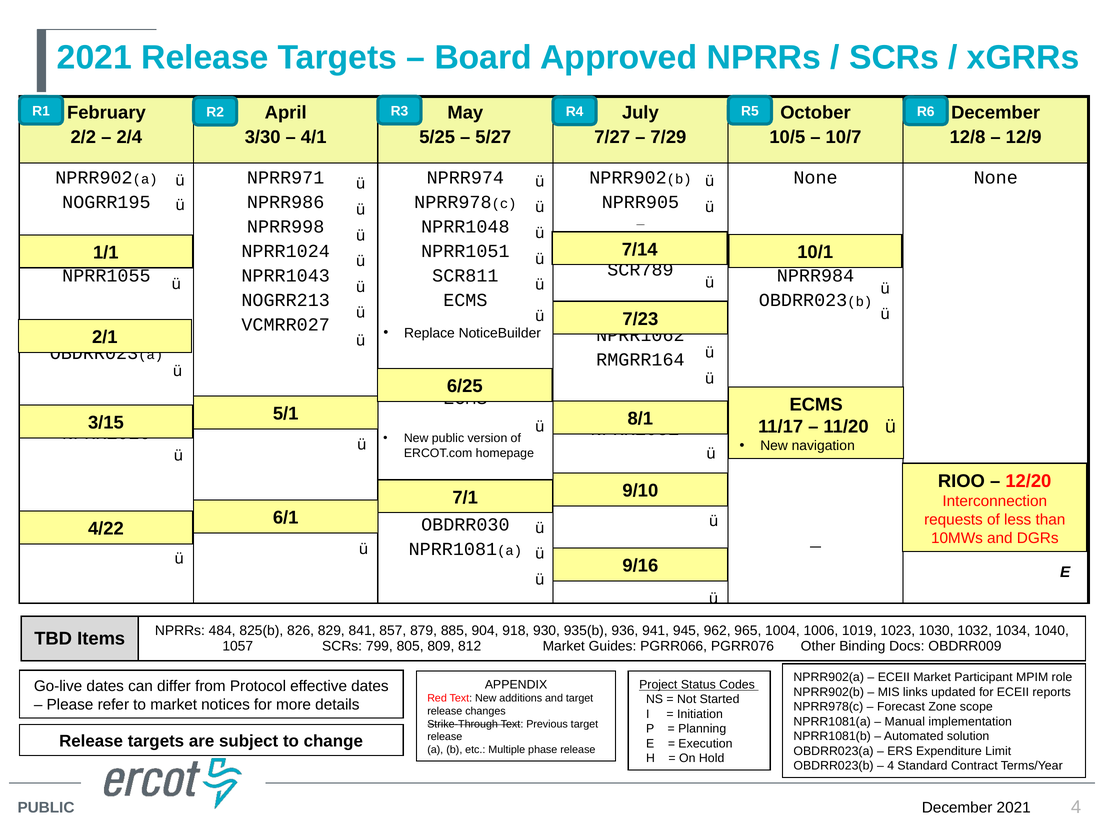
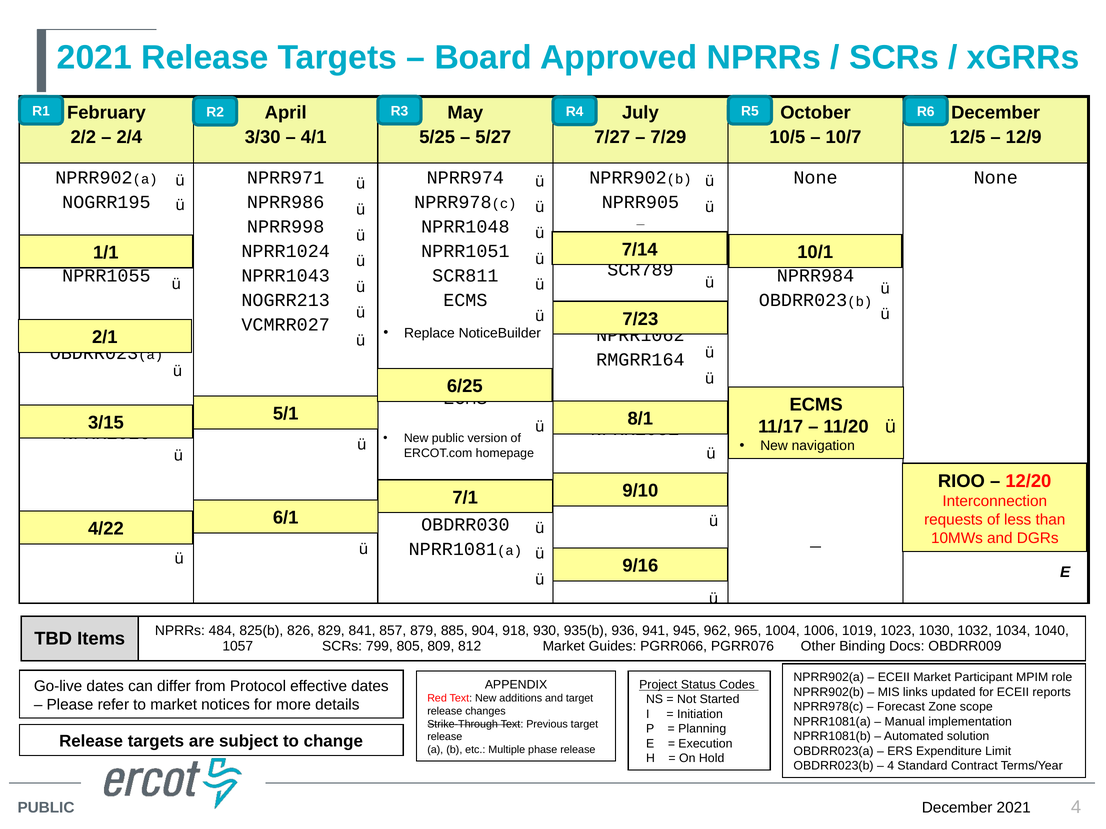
12/8: 12/8 -> 12/5 (968, 137)
